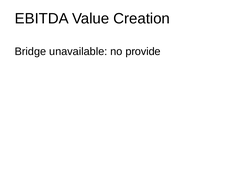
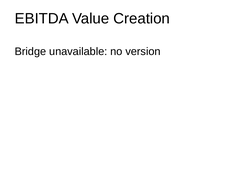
provide: provide -> version (143, 51)
